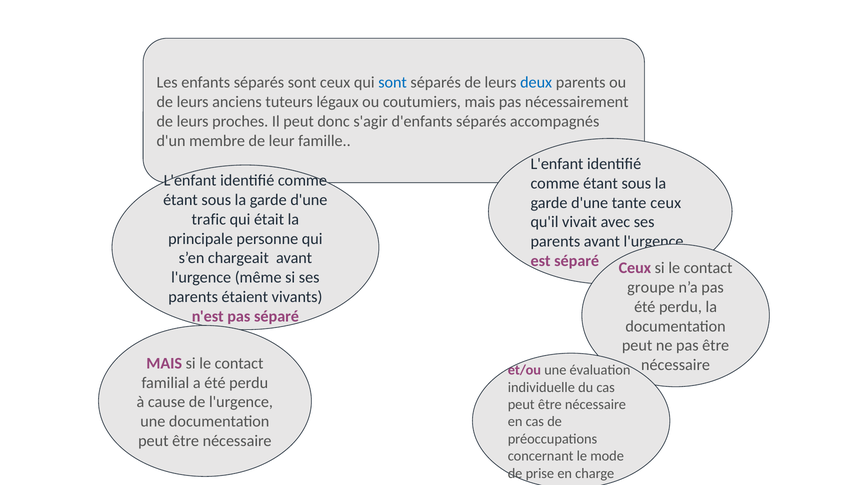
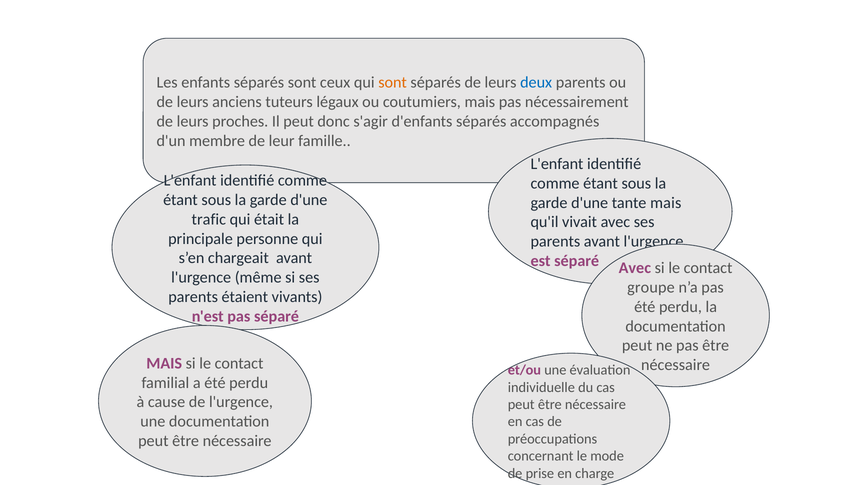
sont colour: blue -> orange (393, 82)
tante ceux: ceux -> mais (666, 203)
Ceux: Ceux -> Avec (635, 268)
